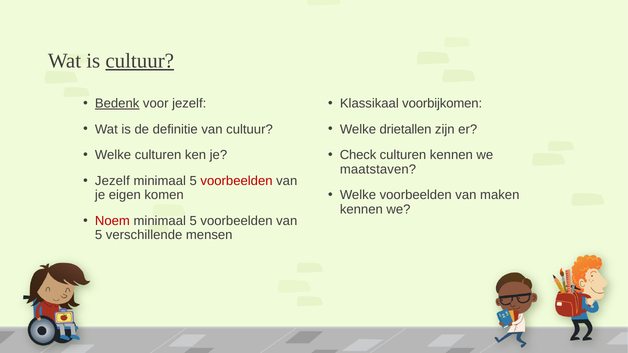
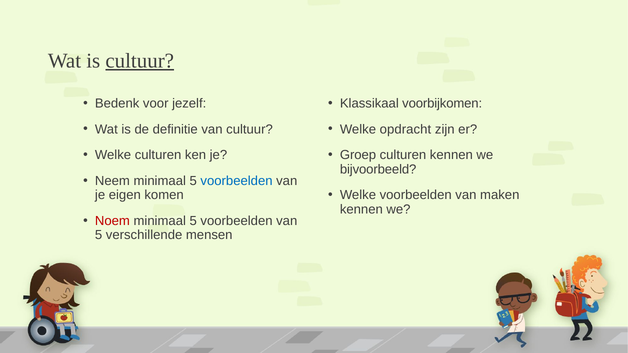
Bedenk underline: present -> none (117, 103)
drietallen: drietallen -> opdracht (405, 129)
Check: Check -> Groep (358, 155)
maatstaven: maatstaven -> bijvoorbeeld (378, 169)
Jezelf: Jezelf -> Neem (112, 181)
voorbeelden colour: red -> blue (237, 181)
